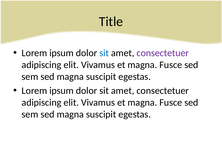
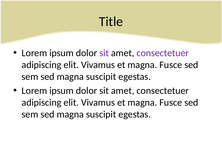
sit colour: blue -> purple (104, 53)
